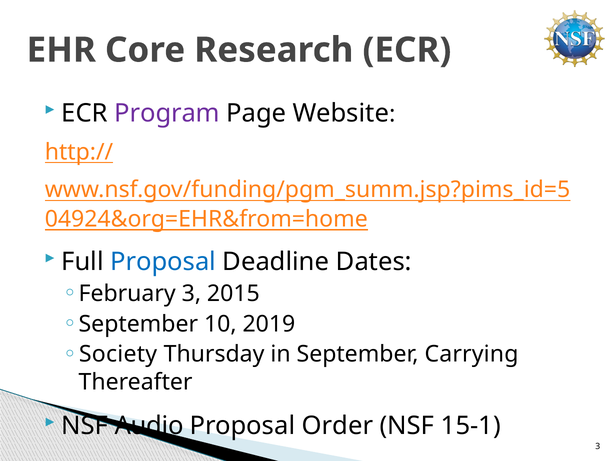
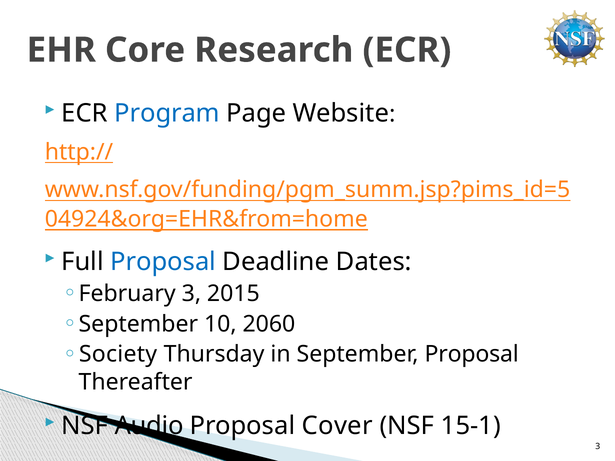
Program colour: purple -> blue (167, 113)
2019: 2019 -> 2060 (269, 324)
September Carrying: Carrying -> Proposal (472, 355)
Order: Order -> Cover (337, 426)
